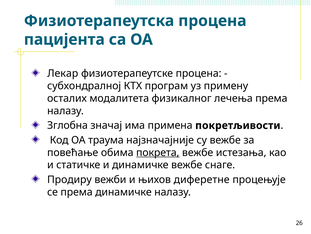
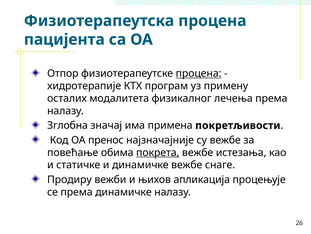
Лекар: Лекар -> Отпор (63, 73)
процена underline: none -> present (199, 73)
субхондралној: субхондралној -> хидротерапије (84, 86)
траума: траума -> пренос (106, 140)
диферетне: диферетне -> апликација (202, 179)
